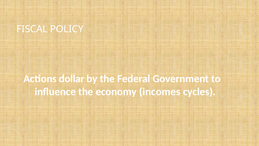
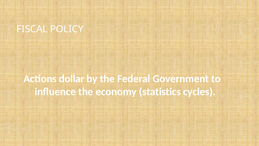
incomes: incomes -> statistics (160, 91)
